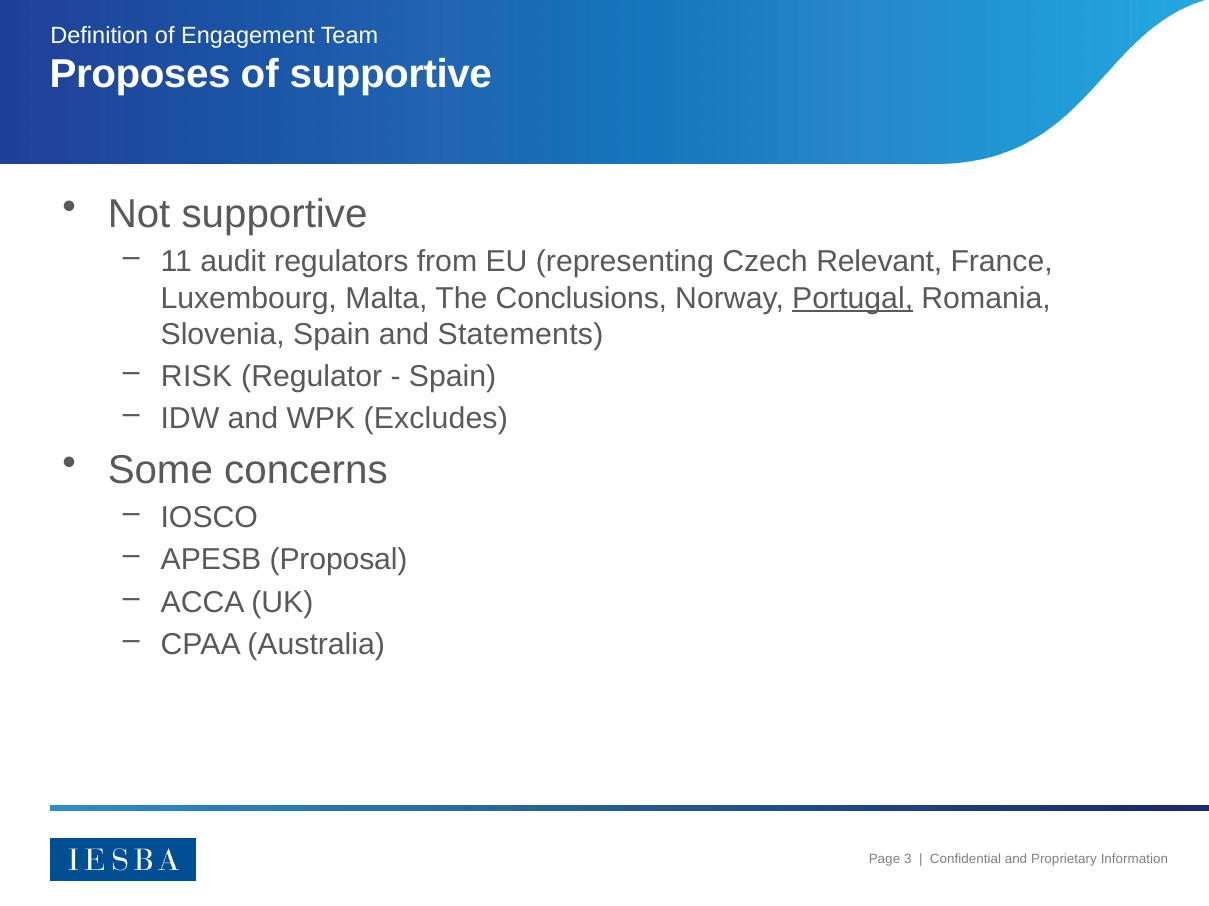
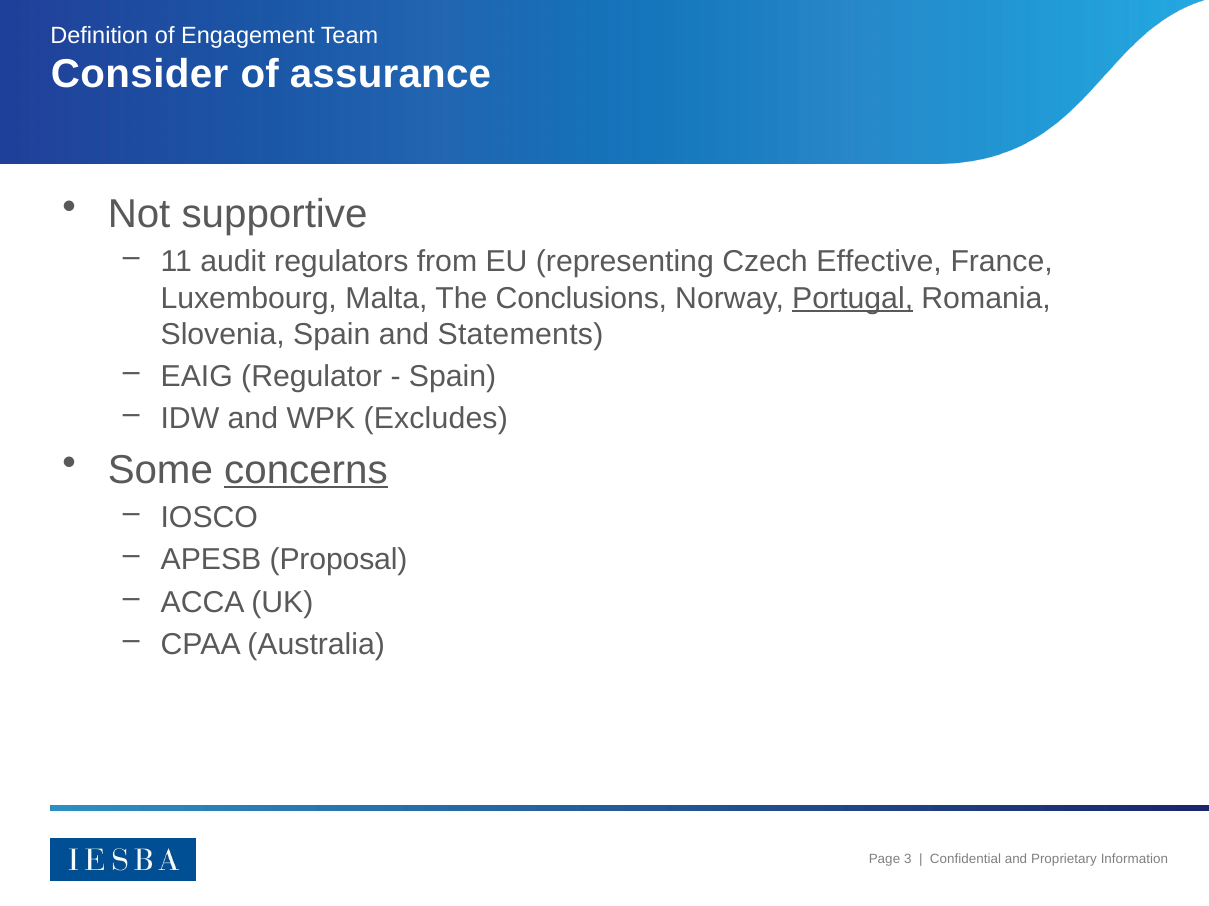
Proposes: Proposes -> Consider (140, 74)
of supportive: supportive -> assurance (390, 74)
Relevant: Relevant -> Effective (879, 262)
RISK: RISK -> EAIG (197, 377)
concerns underline: none -> present (306, 470)
